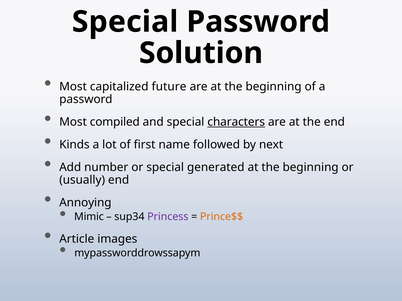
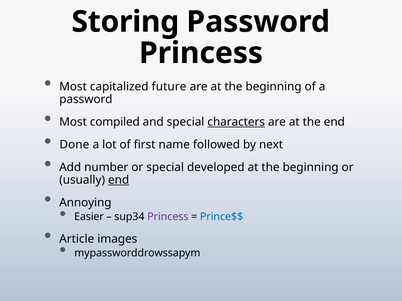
Special: Special -> Storing (125, 22)
Solution: Solution -> Princess (201, 53)
Kinds: Kinds -> Done (74, 145)
generated: generated -> developed (216, 168)
end underline: none -> present (119, 180)
Mimic: Mimic -> Easier (89, 217)
Prince$$ colour: orange -> blue (222, 217)
